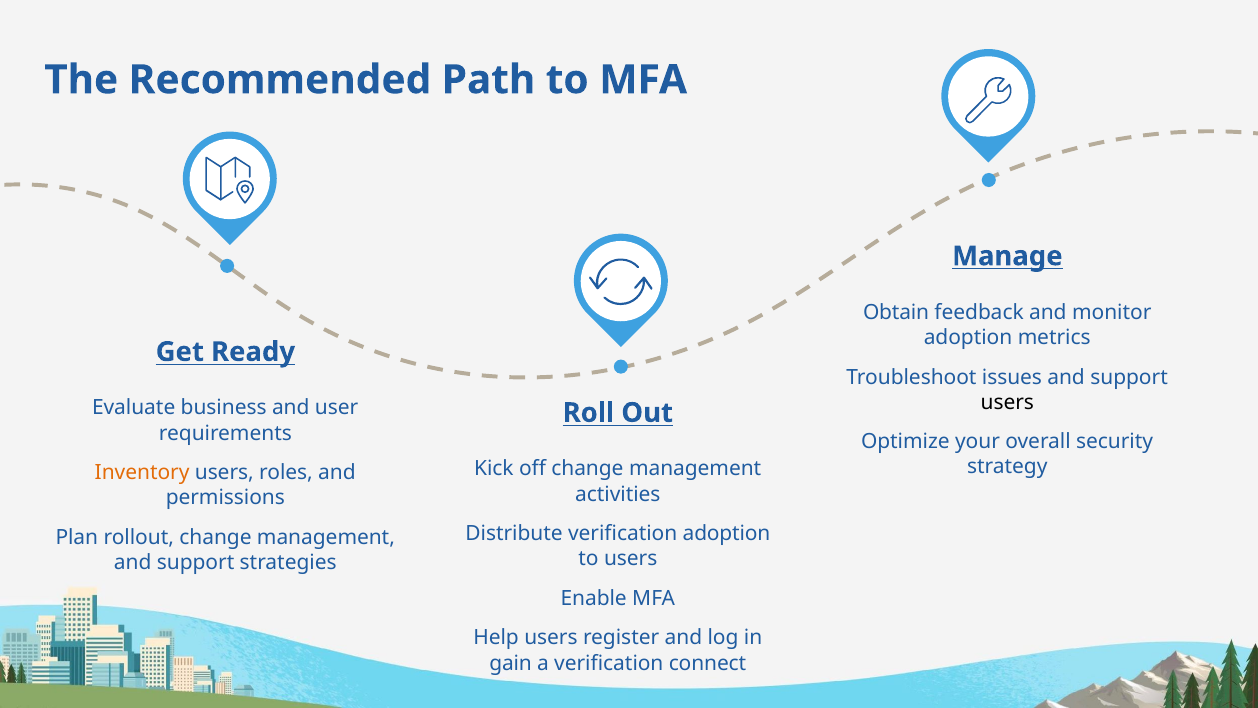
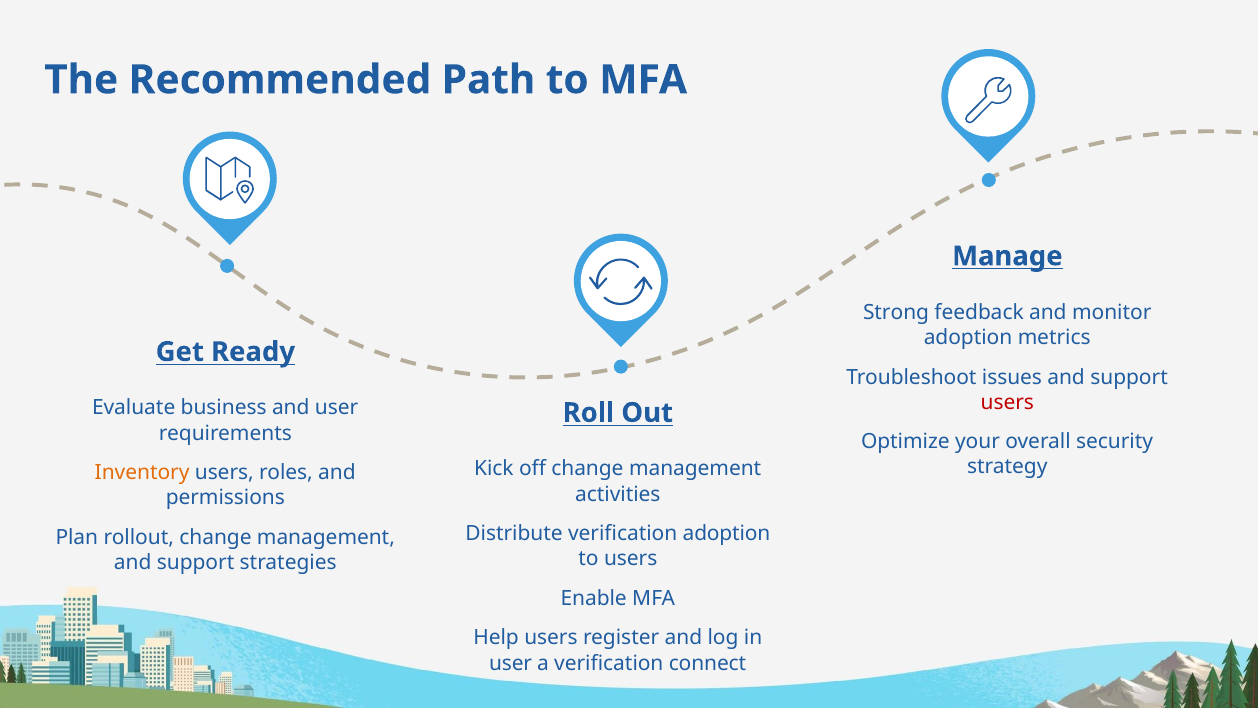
Obtain: Obtain -> Strong (896, 312)
users colour: black -> red (1007, 402)
gain: gain -> user (511, 663)
